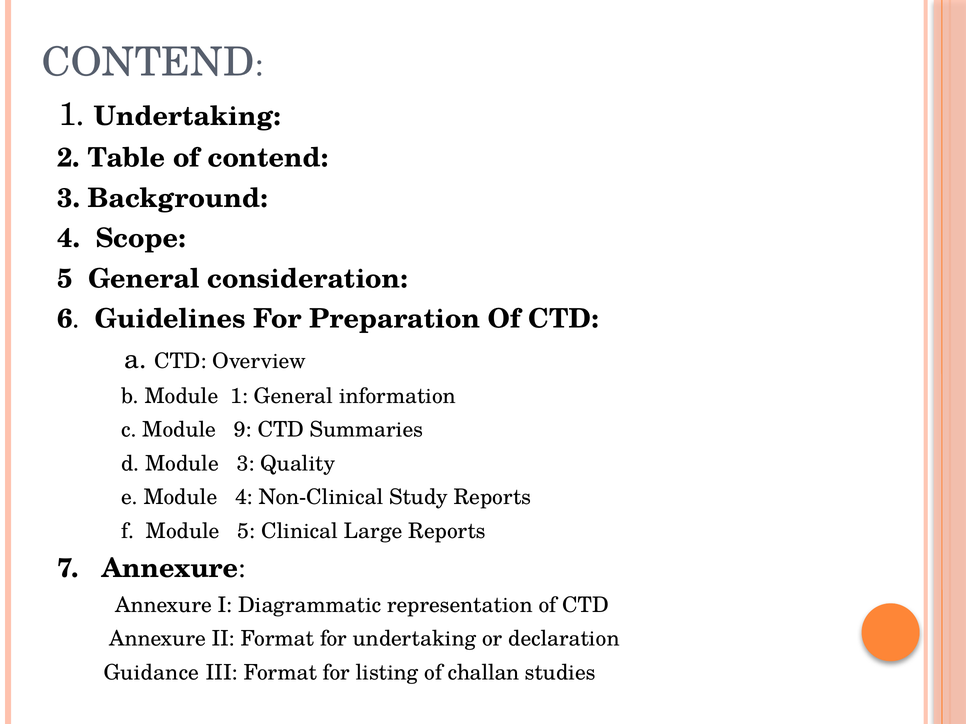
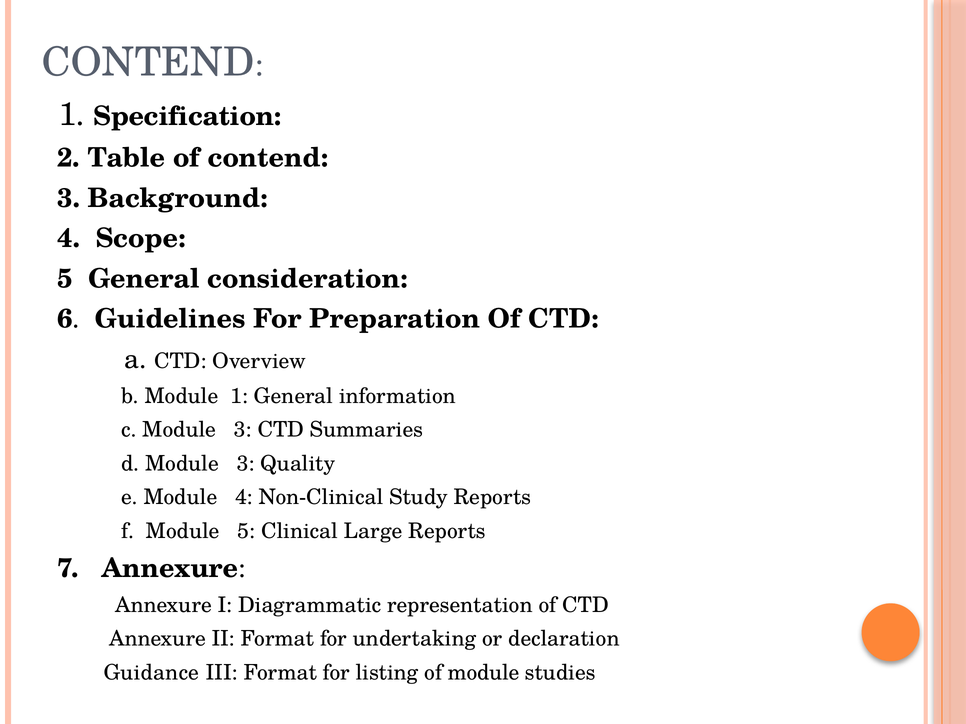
1 Undertaking: Undertaking -> Specification (187, 117)
c Module 9: 9 -> 3 (243, 430)
of challan: challan -> module (484, 673)
